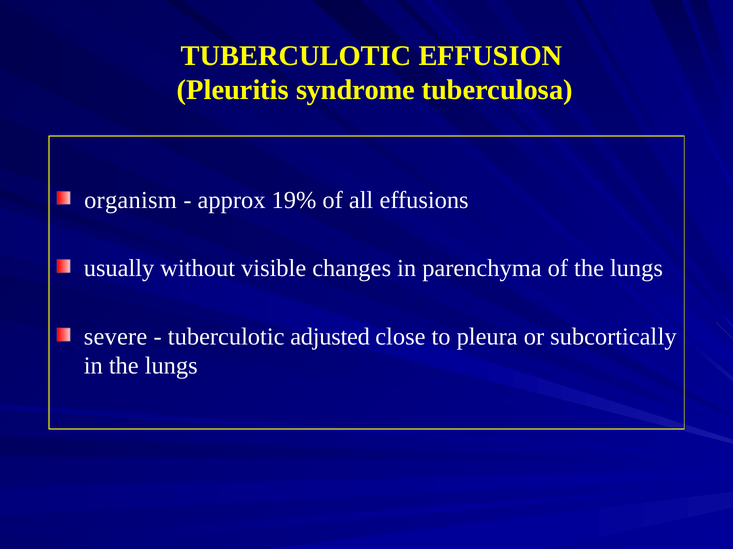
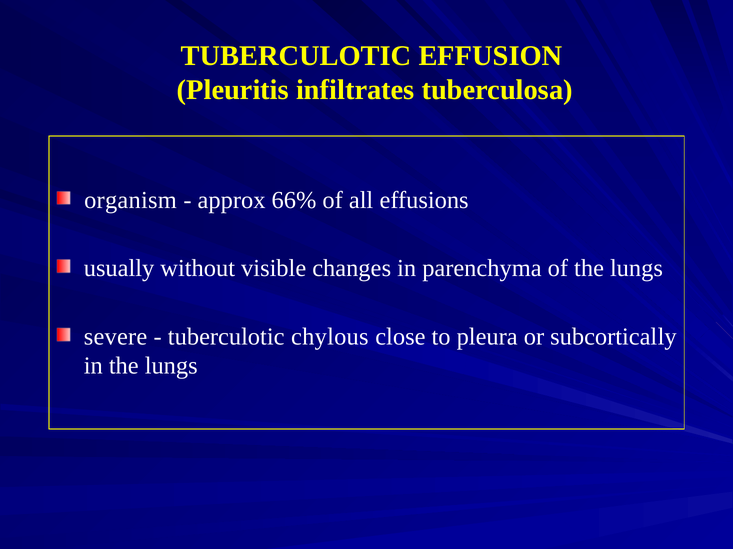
syndrome: syndrome -> infiltrates (355, 90)
19%: 19% -> 66% (294, 200)
adjusted: adjusted -> chylous (330, 337)
